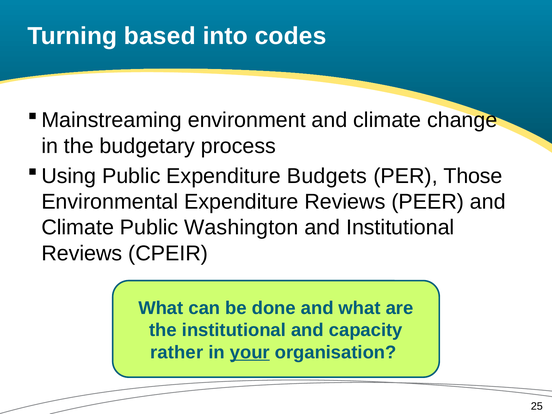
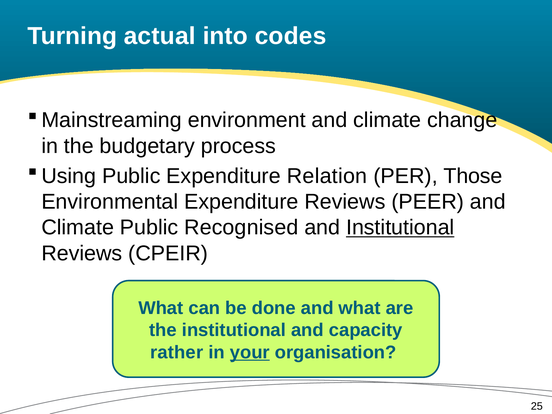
based: based -> actual (160, 36)
Budgets: Budgets -> Relation (327, 176)
Washington: Washington -> Recognised (241, 228)
Institutional underline: none -> present (400, 228)
